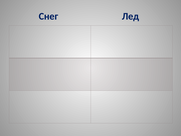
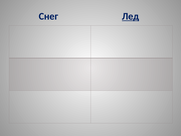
Лед underline: none -> present (131, 16)
